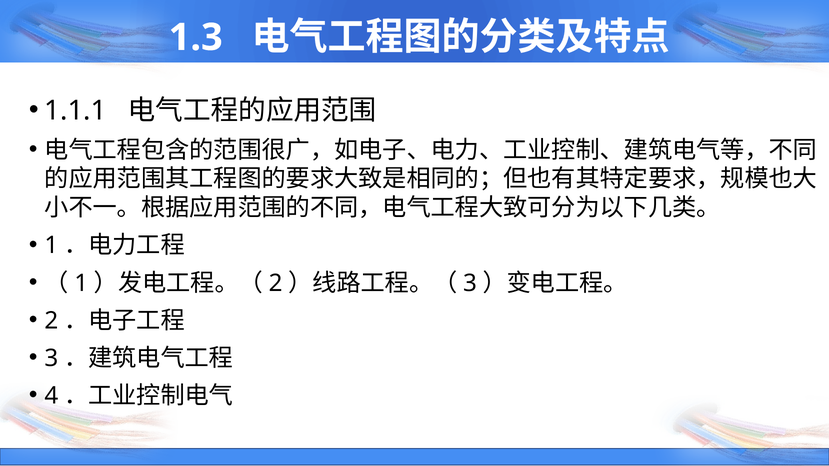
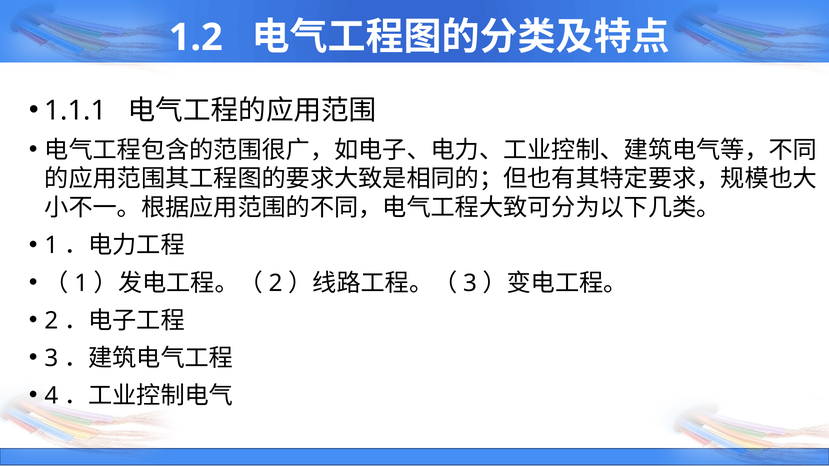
1.3: 1.3 -> 1.2 (196, 37)
